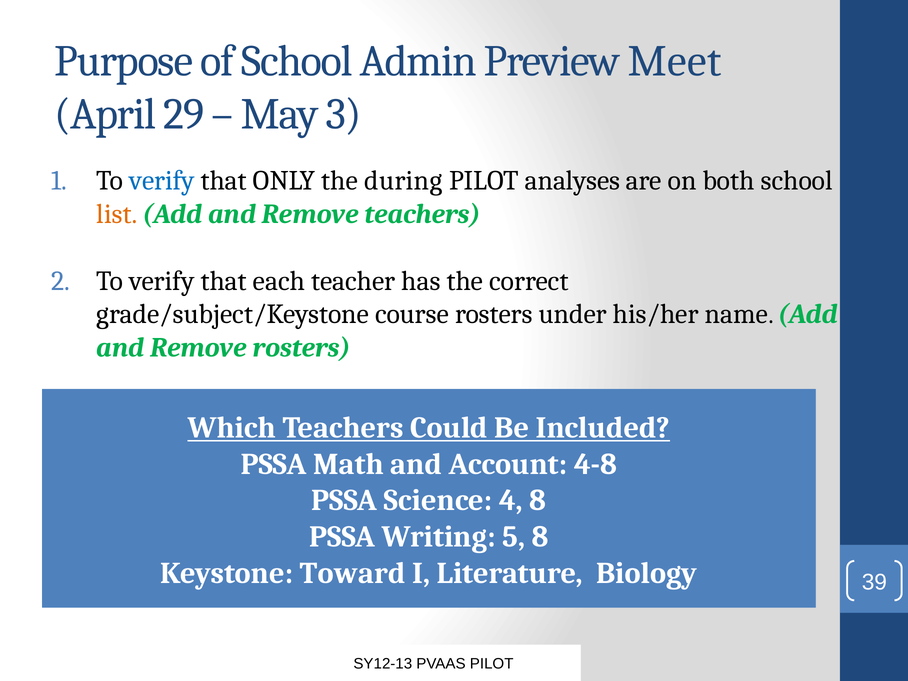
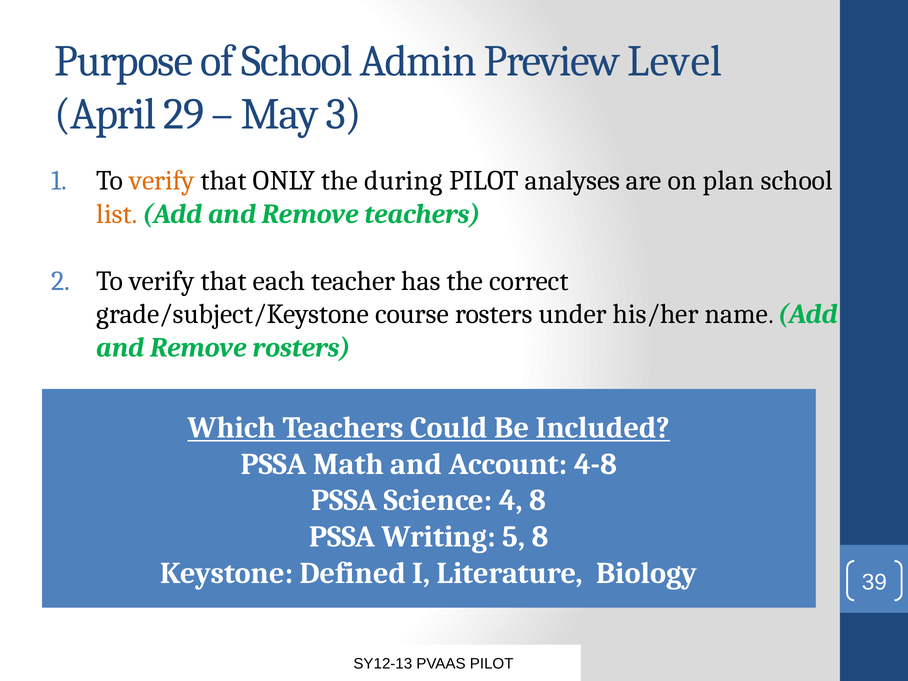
Meet: Meet -> Level (675, 61)
verify colour: blue -> orange (162, 181)
both: both -> plan (729, 181)
Toward: Toward -> Defined (353, 573)
